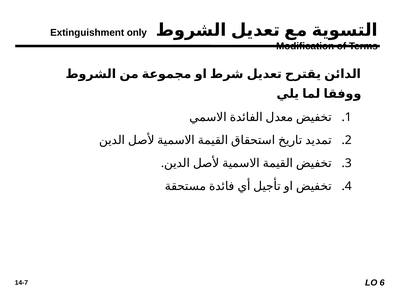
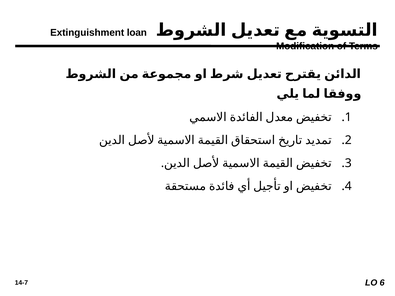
only: only -> loan (137, 33)
